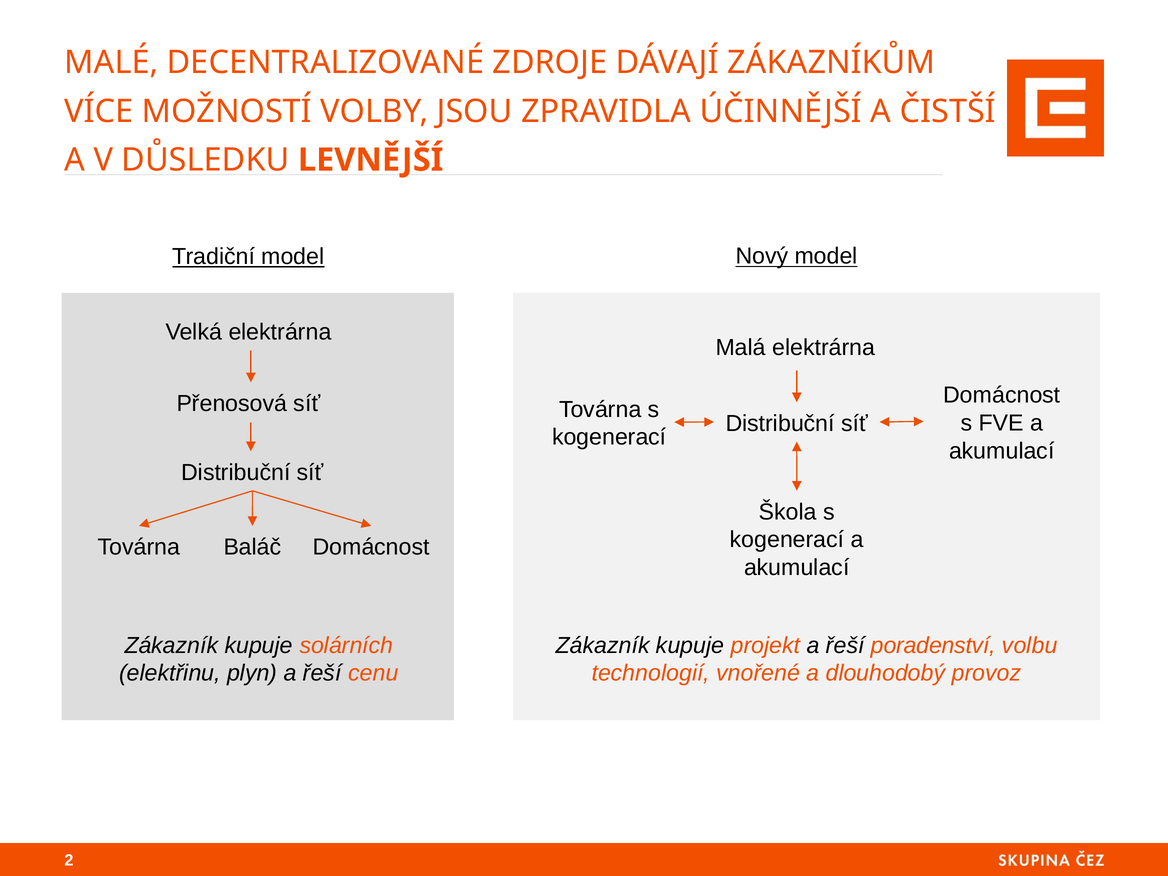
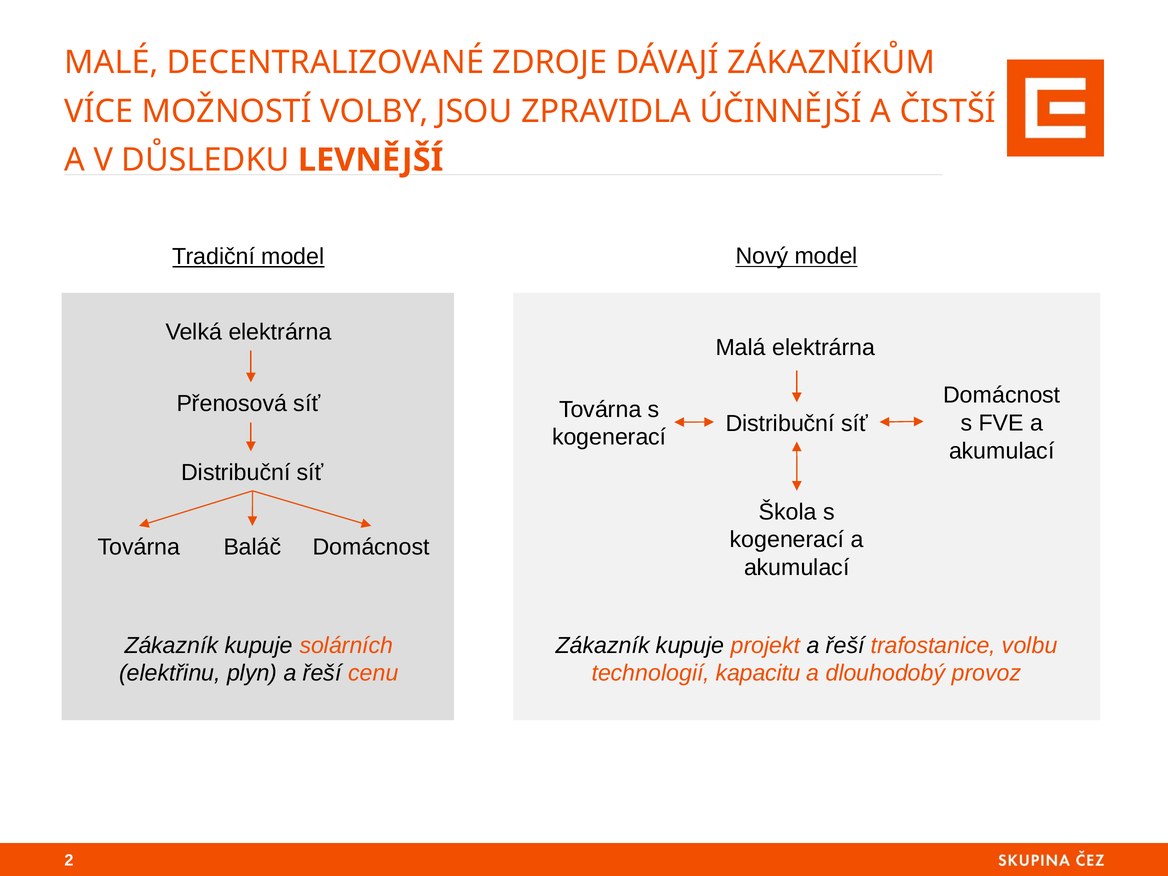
poradenství: poradenství -> trafostanice (933, 645)
vnořené: vnořené -> kapacitu (758, 673)
